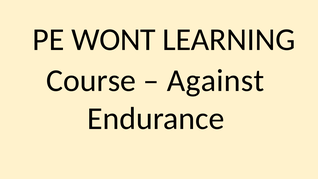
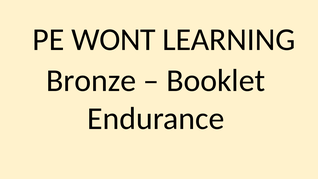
Course: Course -> Bronze (91, 80)
Against: Against -> Booklet (216, 80)
